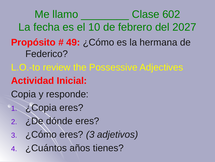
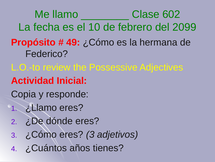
2027: 2027 -> 2099 (184, 27)
¿Copia: ¿Copia -> ¿Llamo (41, 107)
